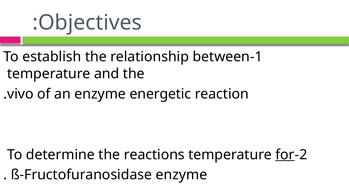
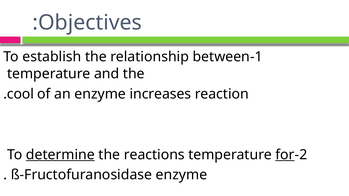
vivo: vivo -> cool (20, 94)
energetic: energetic -> increases (160, 94)
determine underline: none -> present (60, 155)
